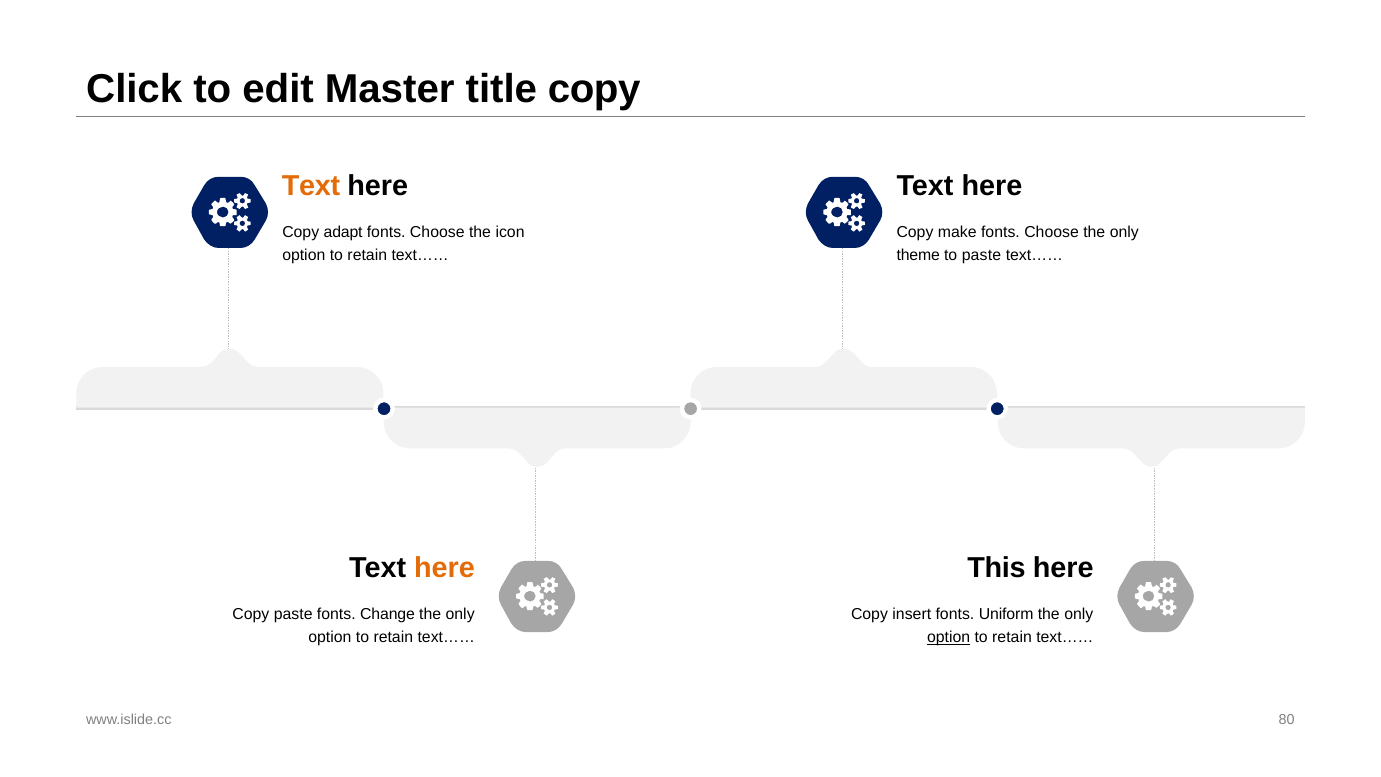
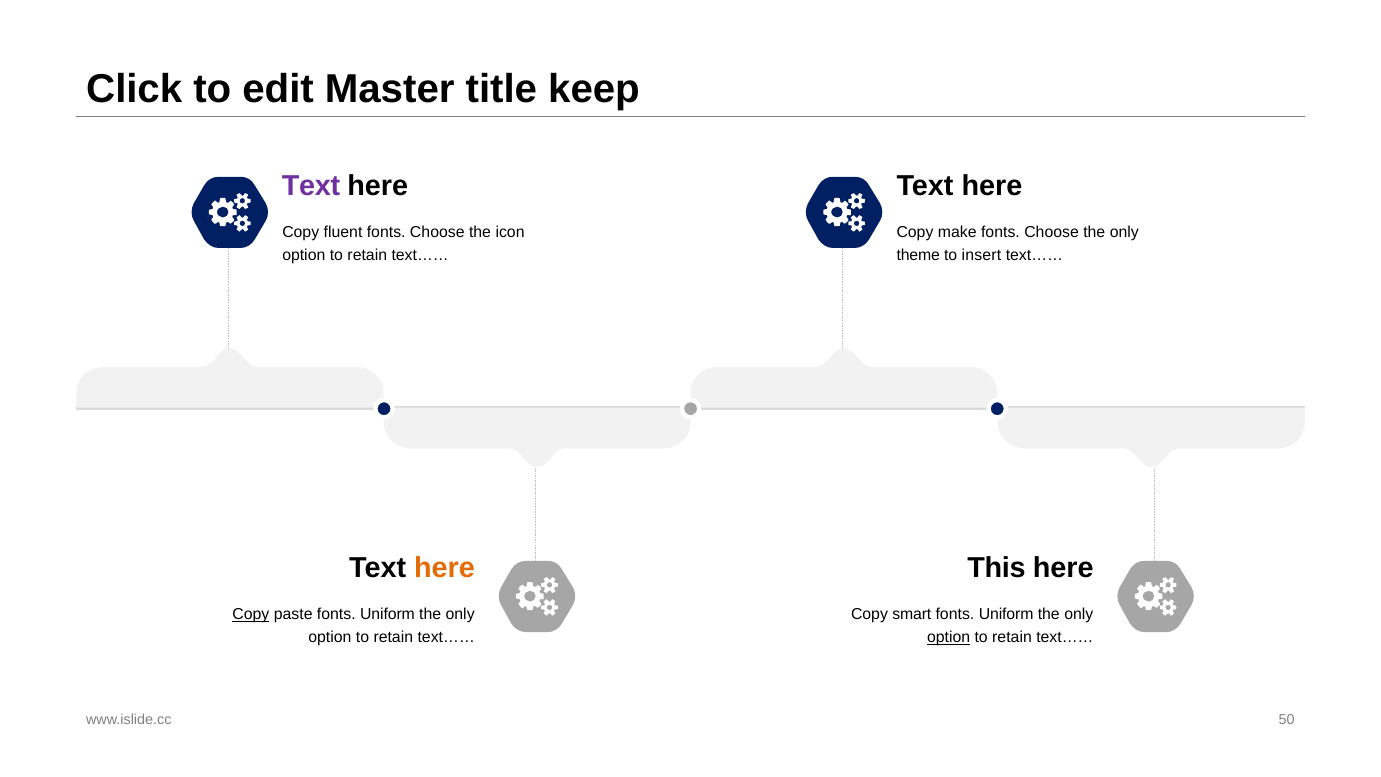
title copy: copy -> keep (594, 89)
Text colour: orange -> purple (311, 186)
adapt: adapt -> fluent (343, 232)
to paste: paste -> insert (981, 255)
Copy underline: none -> present (251, 614)
paste fonts Change: Change -> Uniform (388, 614)
insert: insert -> smart (912, 614)
80: 80 -> 50 (1287, 720)
